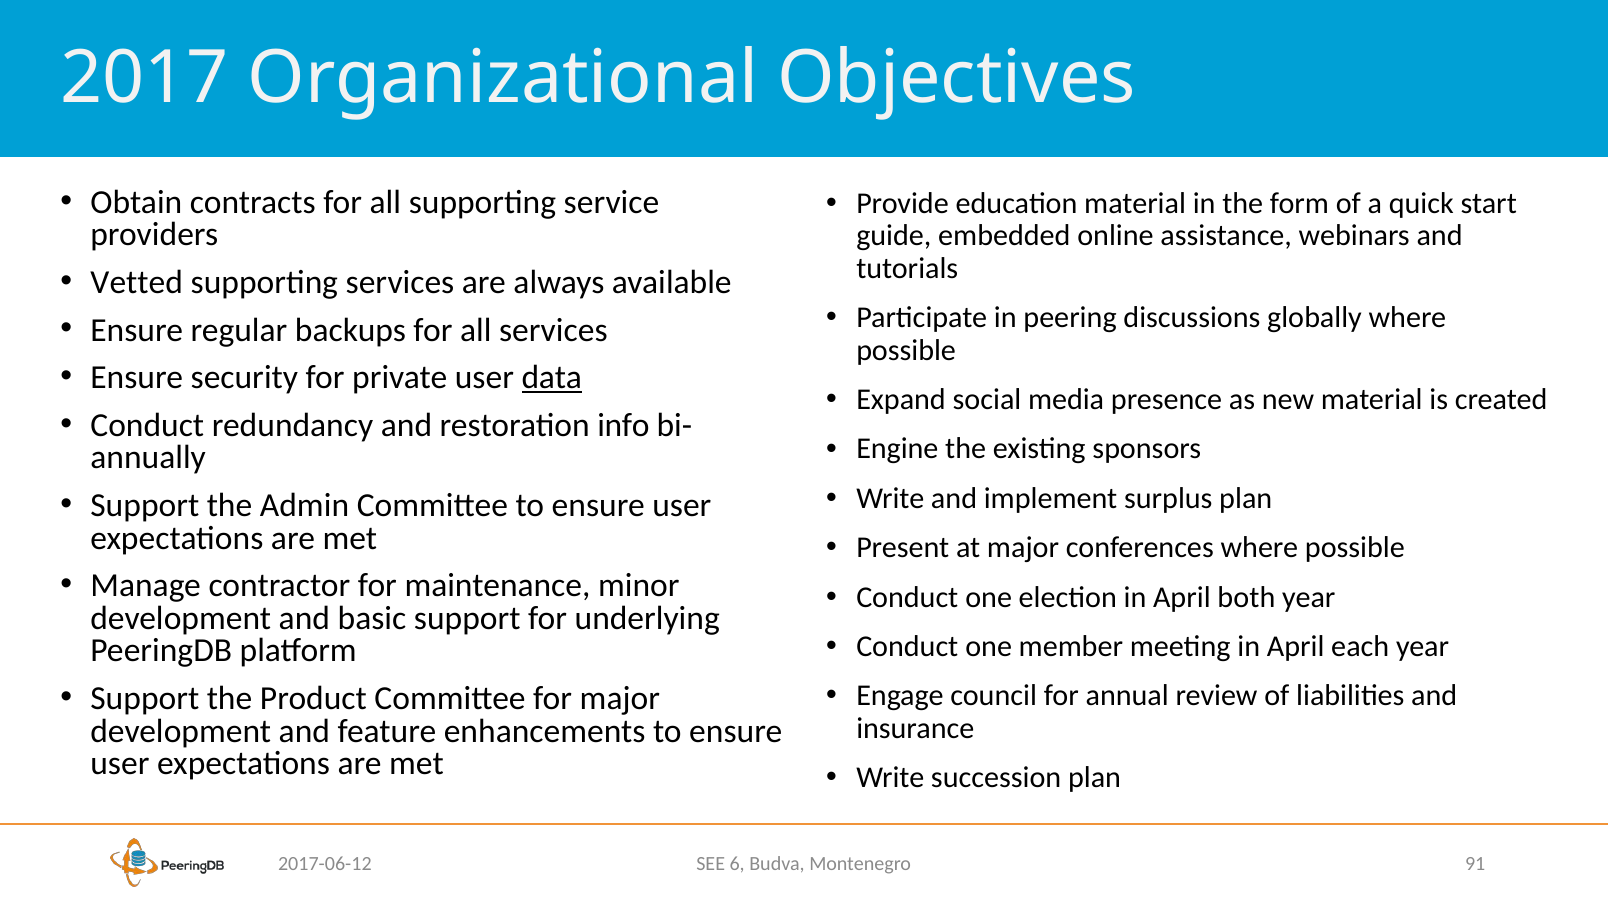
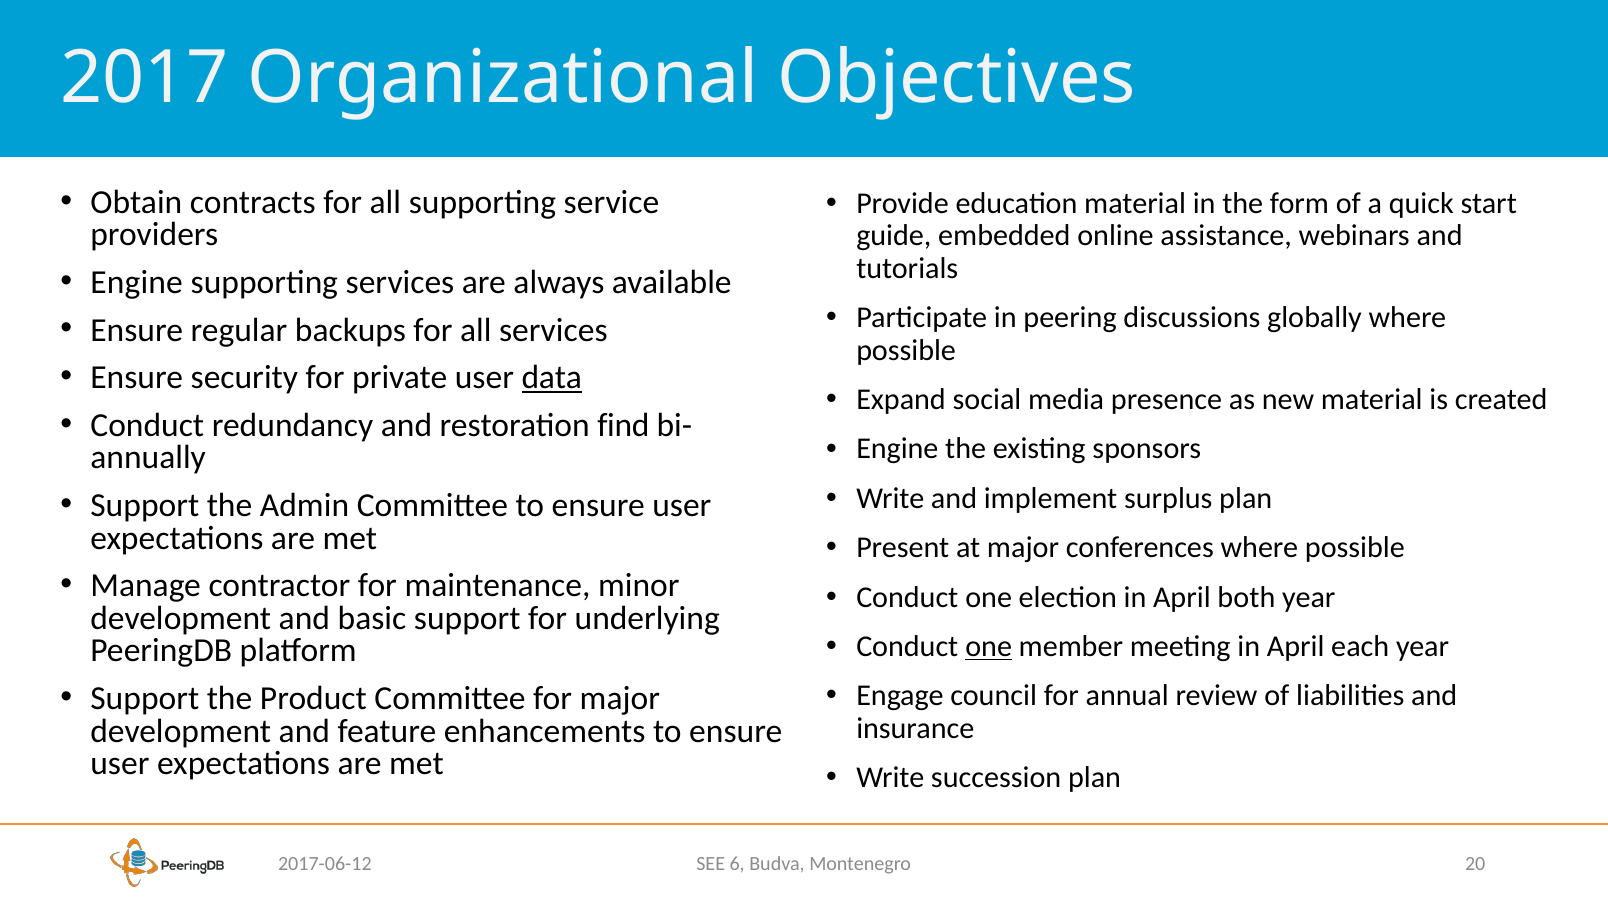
Vetted: Vetted -> Engine (137, 282)
info: info -> find (623, 425)
one underline: none -> present (989, 646)
91: 91 -> 20 (1475, 864)
